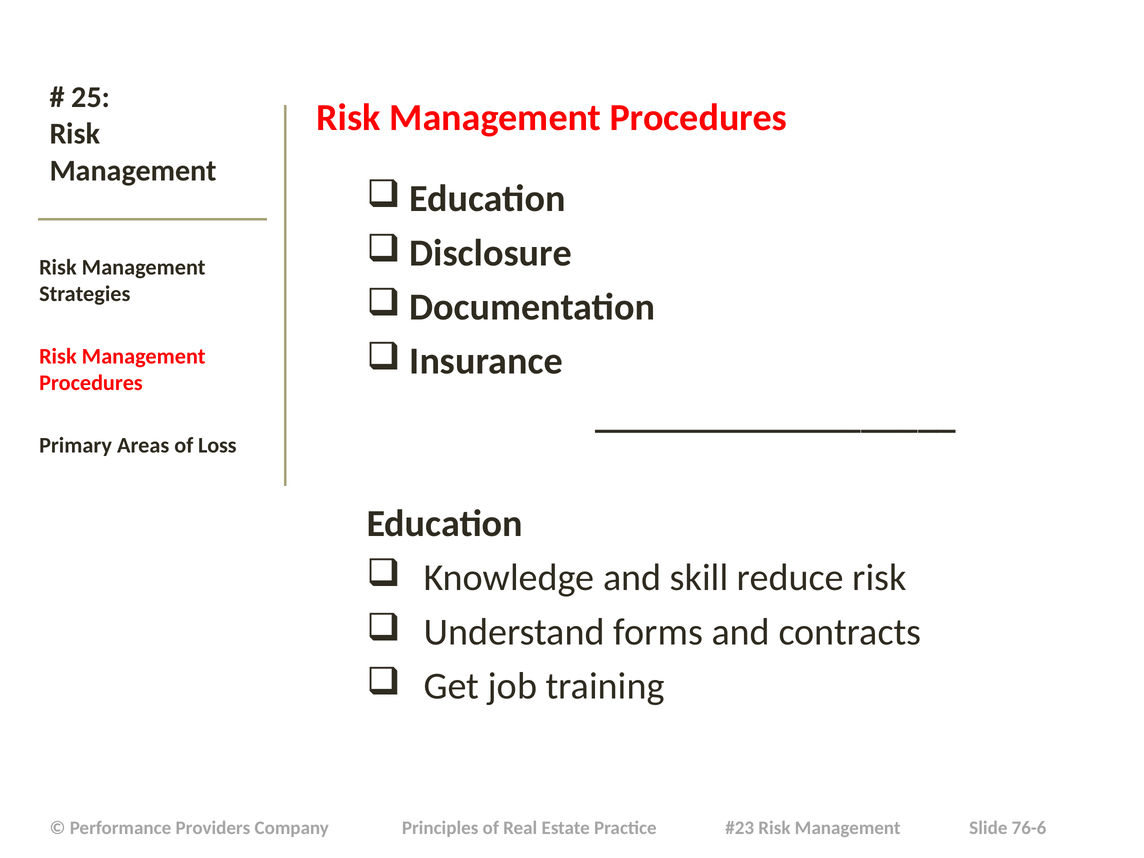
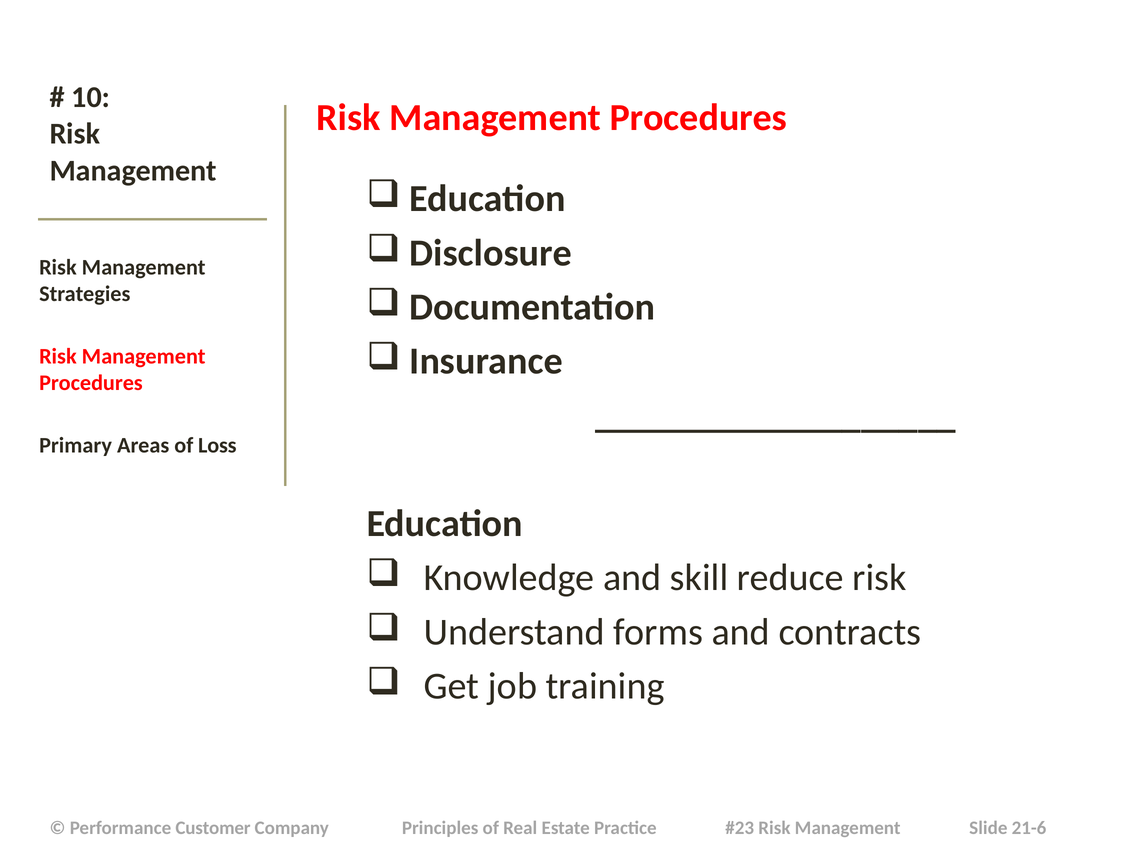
25: 25 -> 10 (91, 97)
Providers: Providers -> Customer (213, 828)
76-6: 76-6 -> 21-6 (1029, 828)
